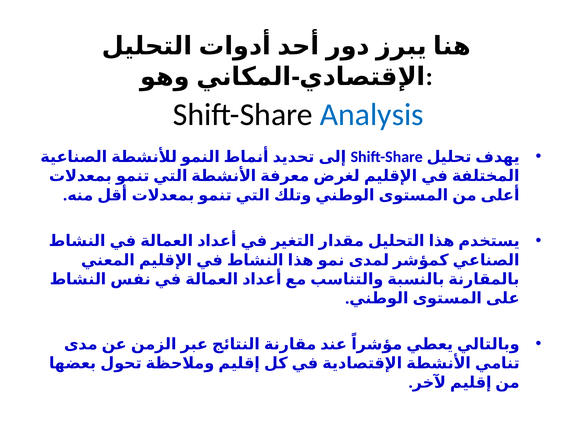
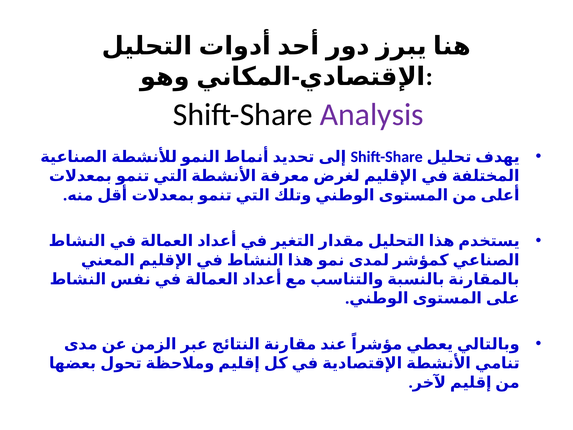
Analysis colour: blue -> purple (372, 115)
